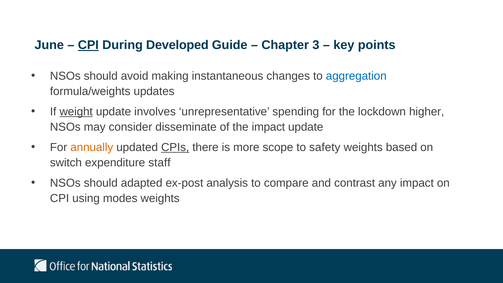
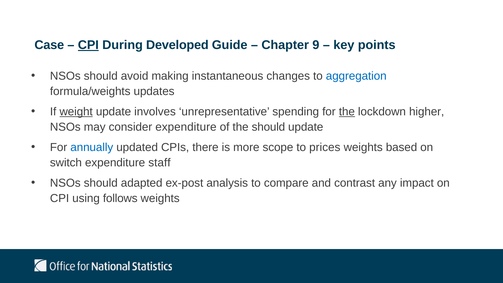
June: June -> Case (49, 45)
3: 3 -> 9 (316, 45)
the underline: none -> present (347, 112)
consider disseminate: disseminate -> expenditure (186, 127)
the impact: impact -> should (268, 127)
annually colour: orange -> blue (92, 147)
CPIs underline: present -> none (175, 147)
safety: safety -> prices (325, 147)
modes: modes -> follows (120, 198)
